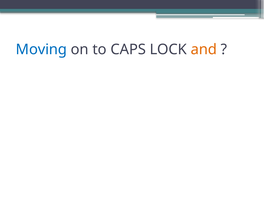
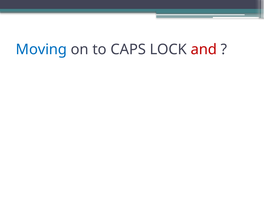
and colour: orange -> red (204, 49)
